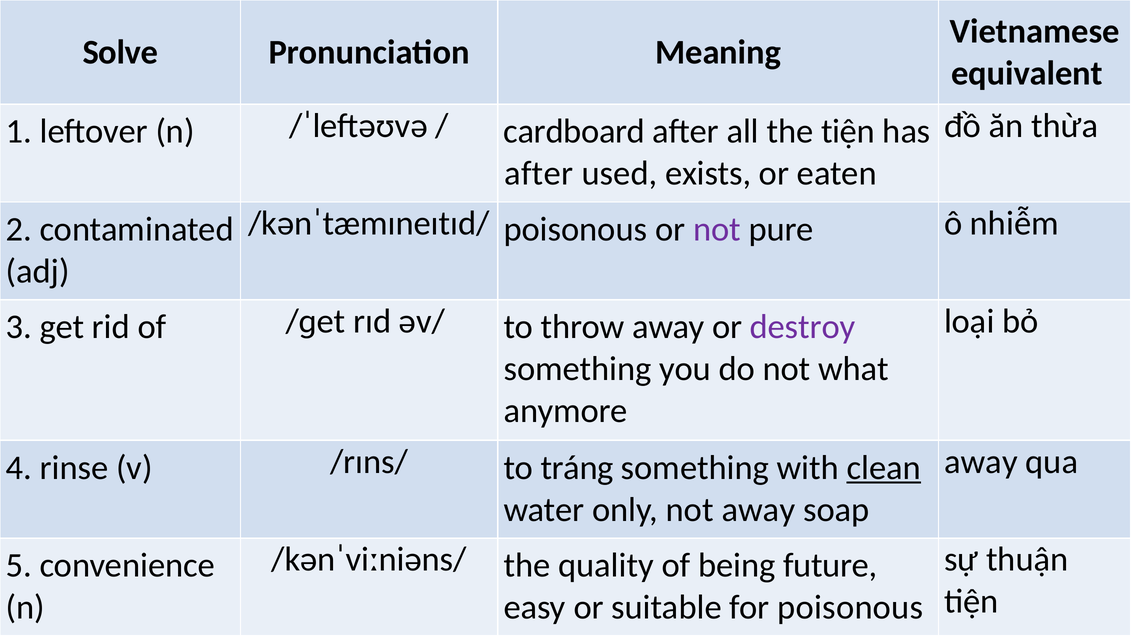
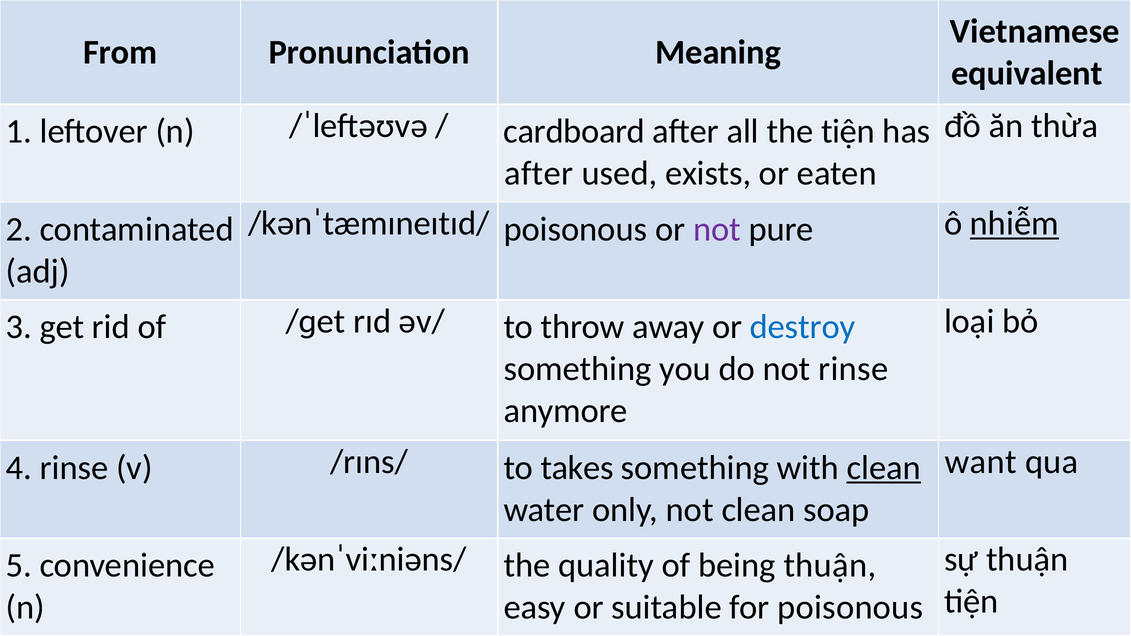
Solve: Solve -> From (120, 53)
nhiễm underline: none -> present (1014, 224)
destroy colour: purple -> blue (803, 327)
not what: what -> rinse (853, 369)
away: away -> want (981, 462)
tráng: tráng -> takes (577, 468)
not away: away -> clean (758, 510)
being future: future -> thuận (830, 566)
